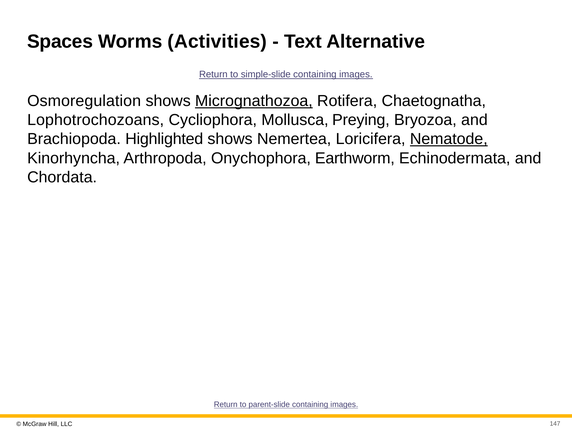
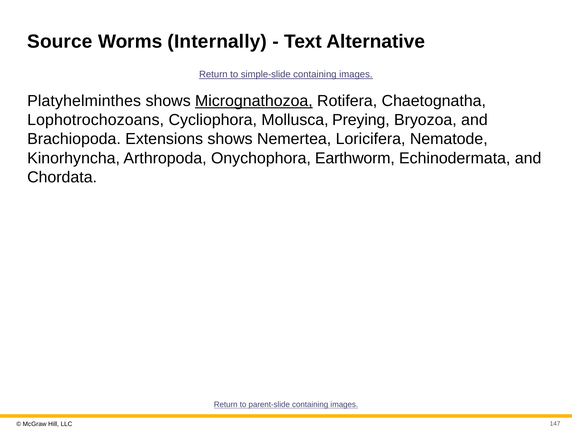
Spaces: Spaces -> Source (60, 42)
Activities: Activities -> Internally (217, 42)
Osmoregulation: Osmoregulation -> Platyhelminthes (84, 101)
Highlighted: Highlighted -> Extensions (164, 139)
Nematode underline: present -> none (449, 139)
